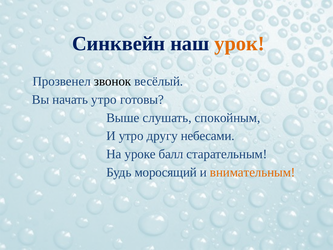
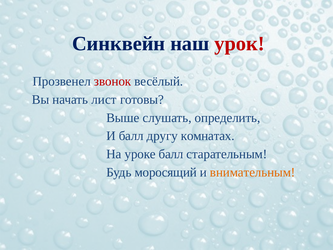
урок colour: orange -> red (240, 44)
звонок colour: black -> red (113, 81)
начать утро: утро -> лист (104, 100)
спокойным: спокойным -> определить (228, 118)
И утро: утро -> балл (131, 136)
небесами: небесами -> комнатах (208, 136)
